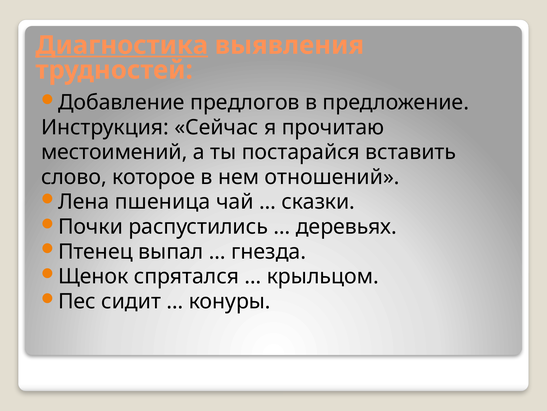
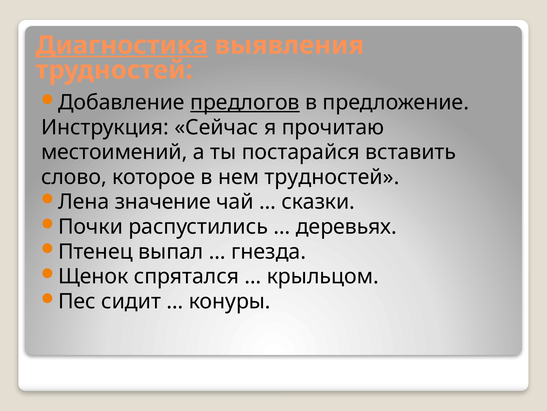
предлогов underline: none -> present (245, 102)
нем отношений: отношений -> трудностей (332, 177)
пшеница: пшеница -> значение (163, 202)
